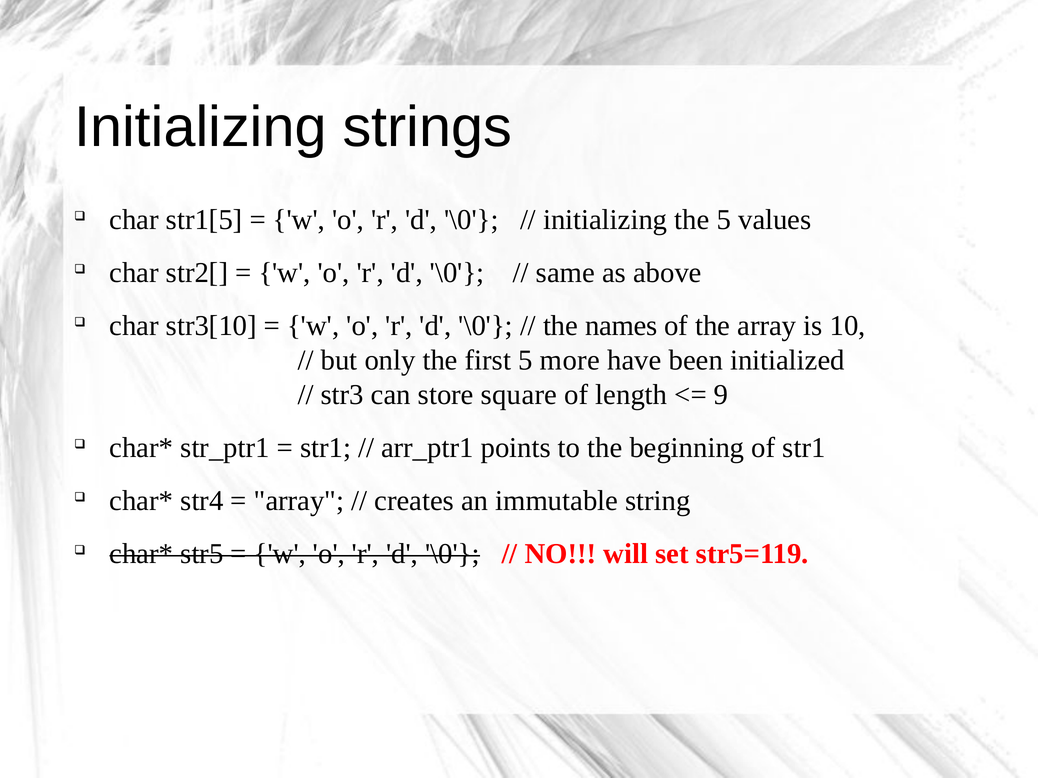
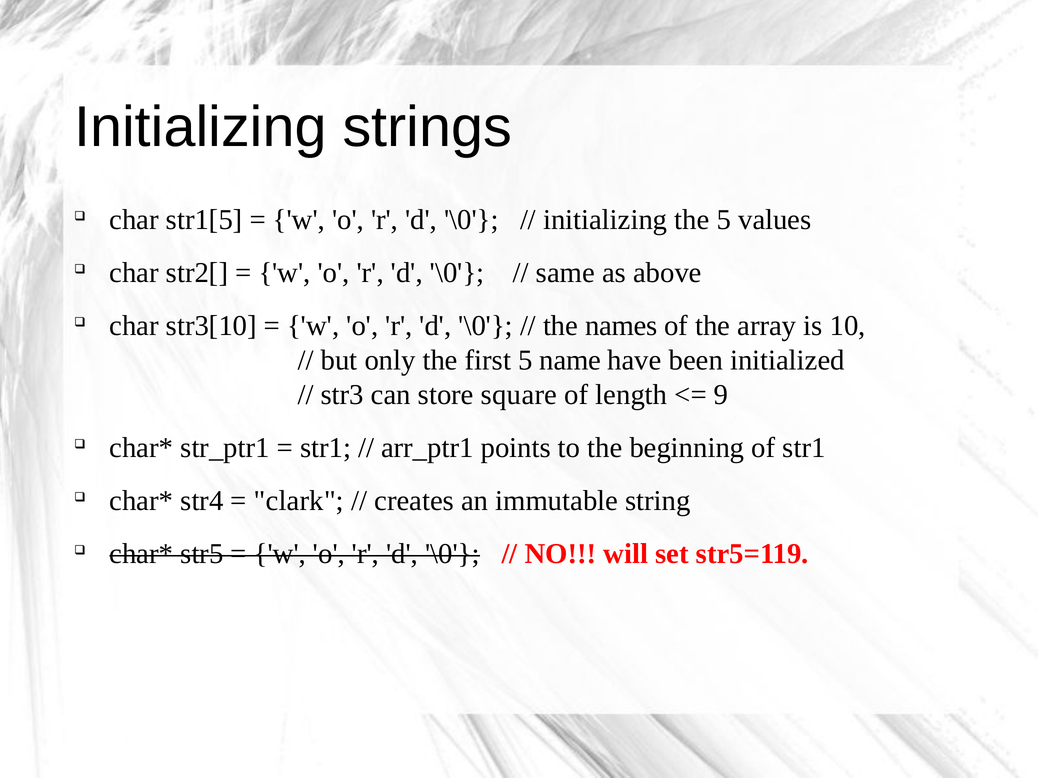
more: more -> name (570, 361)
array: array -> clark (299, 501)
